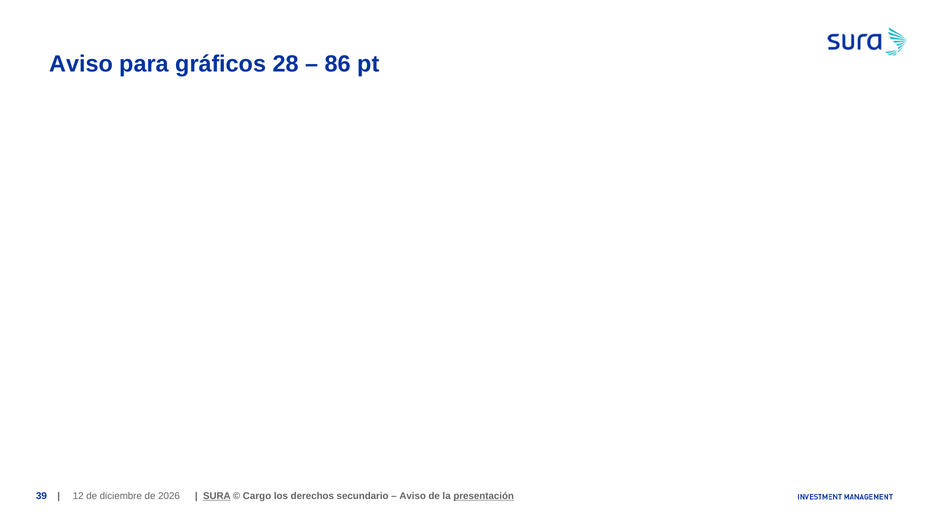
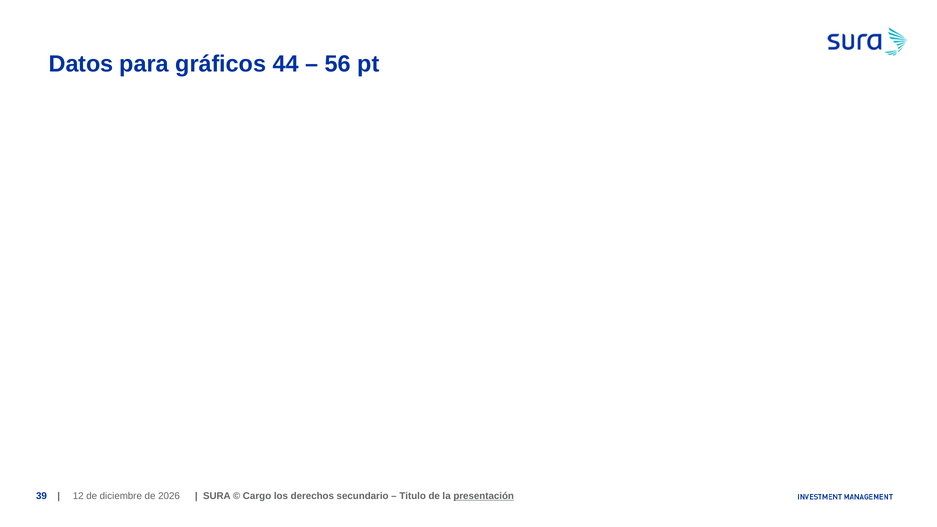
Aviso: Aviso -> Datos (81, 64)
28: 28 -> 44 (286, 64)
86: 86 -> 56 (338, 64)
SURA underline: present -> none (217, 496)
Aviso: Aviso -> Titulo (413, 496)
